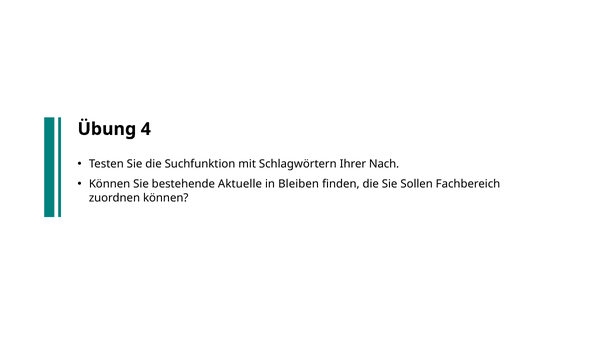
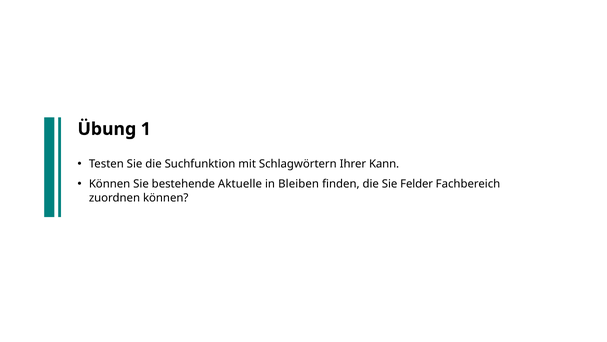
4: 4 -> 1 (146, 129)
Nach: Nach -> Kann (384, 164)
Sollen: Sollen -> Felder (417, 184)
